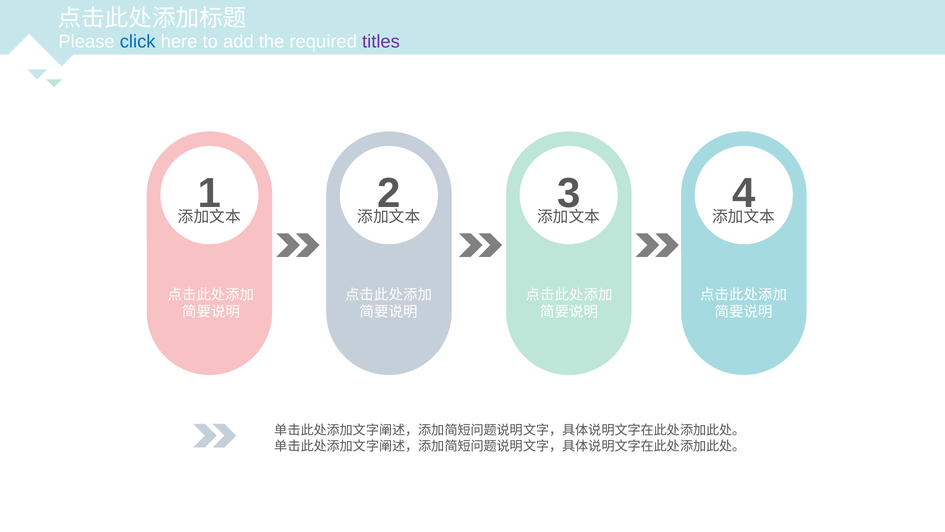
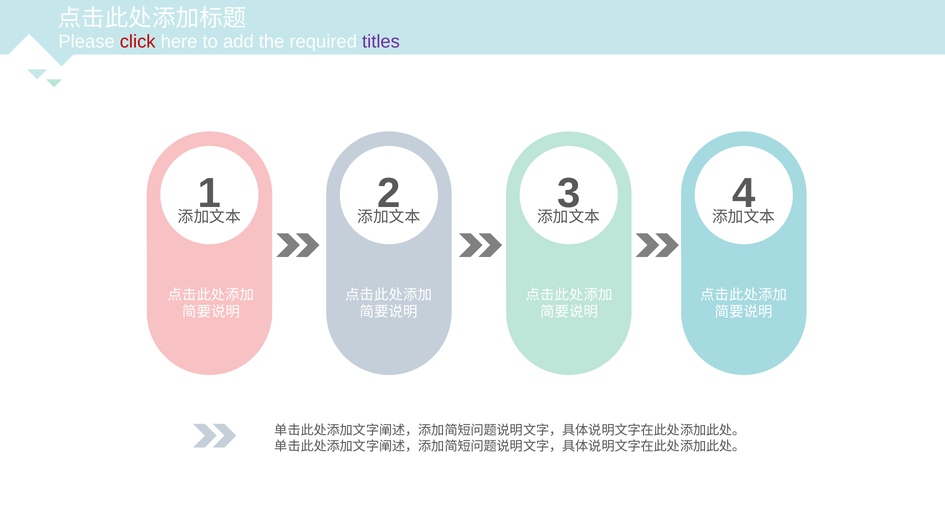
click colour: blue -> red (138, 42)
